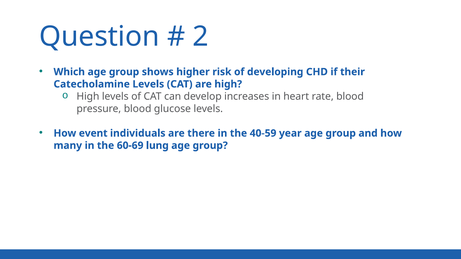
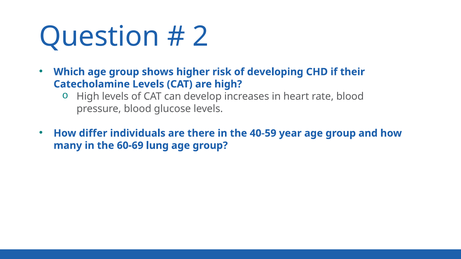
event: event -> differ (93, 133)
